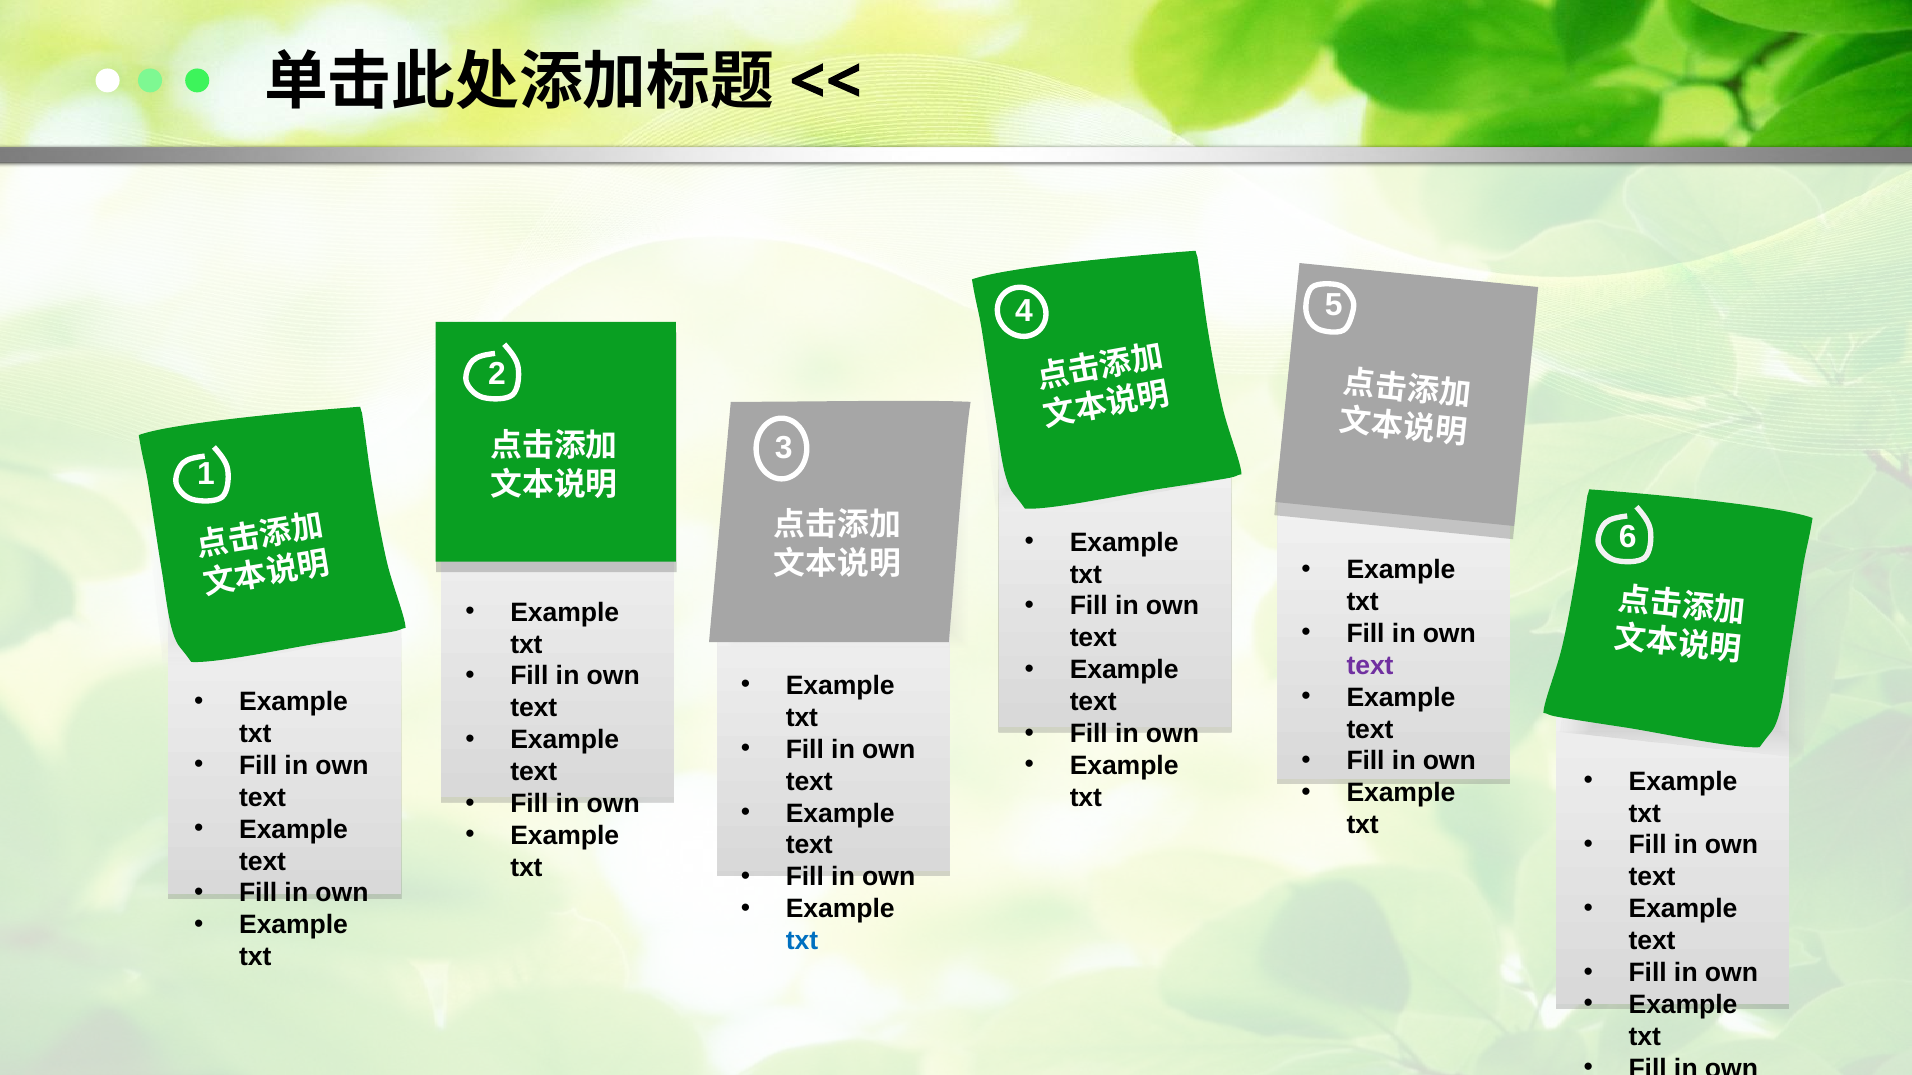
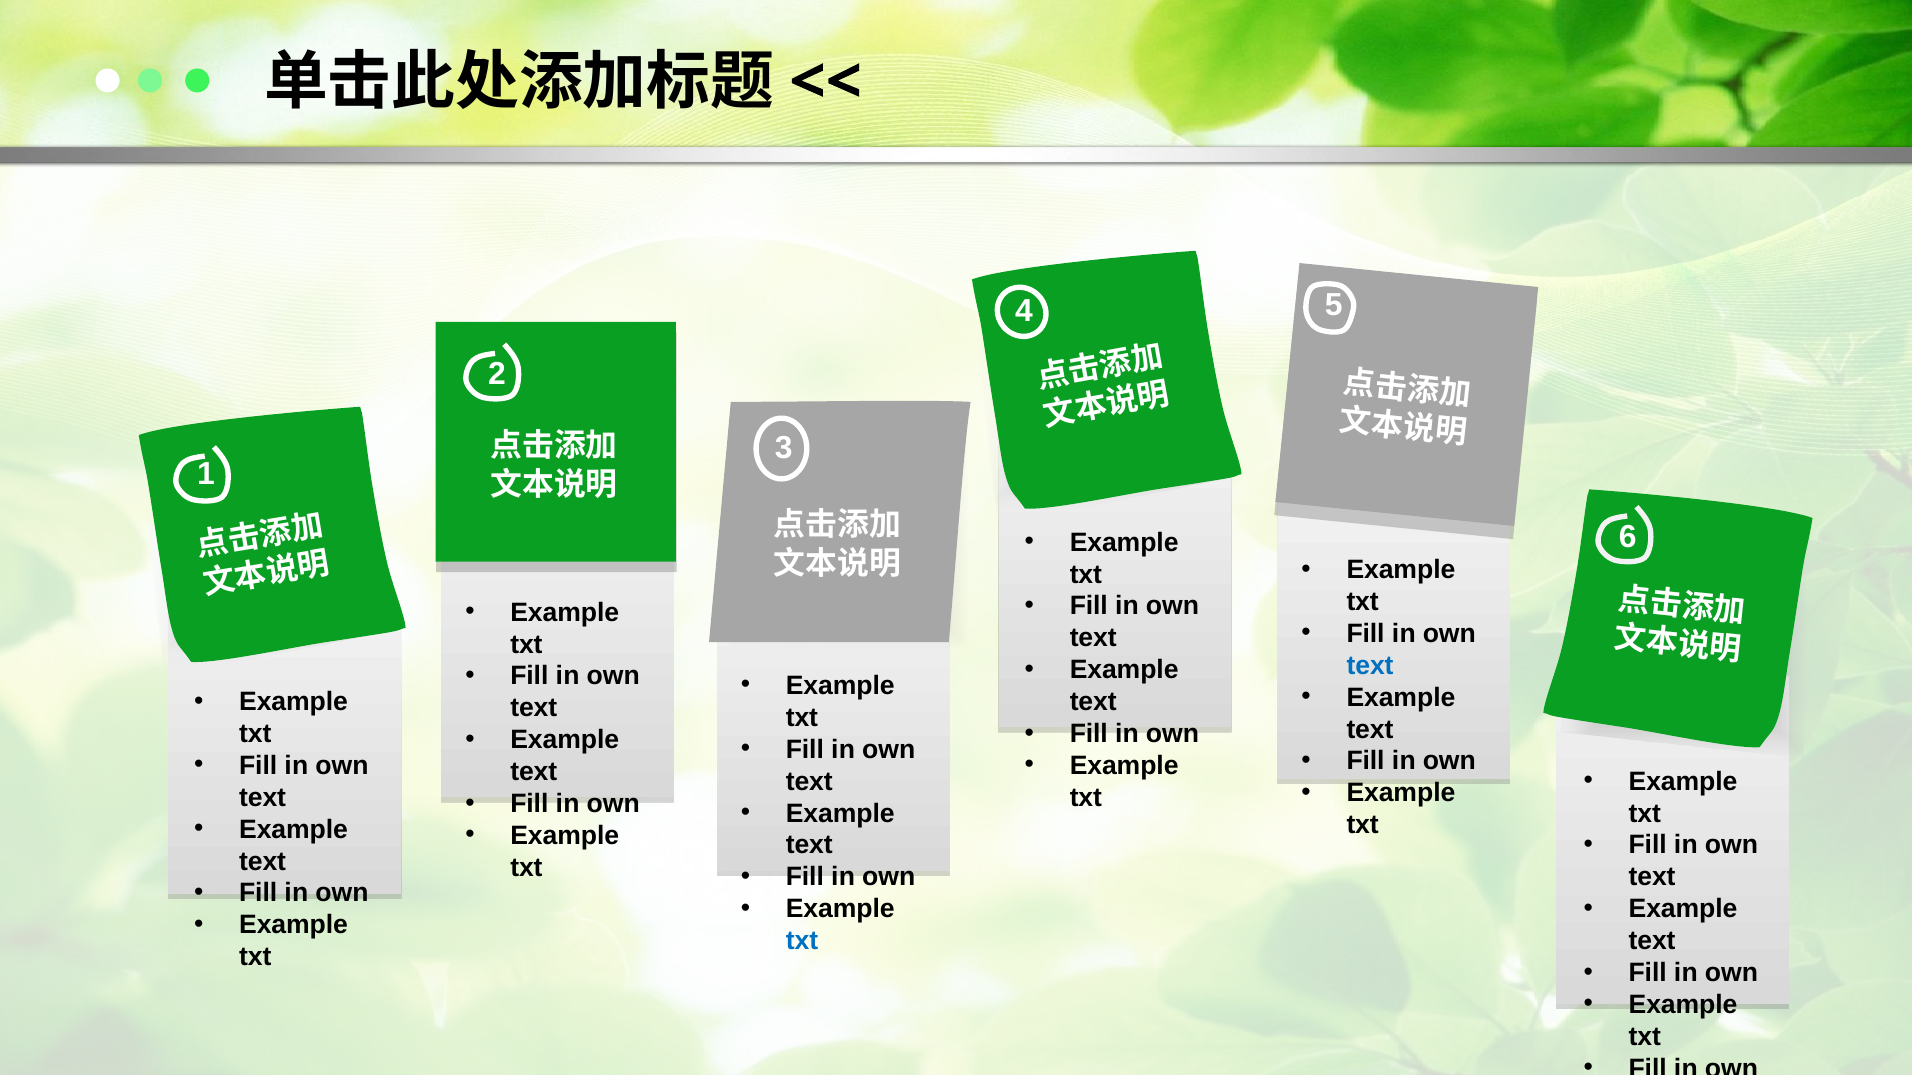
text colour: purple -> blue (1370, 666)
